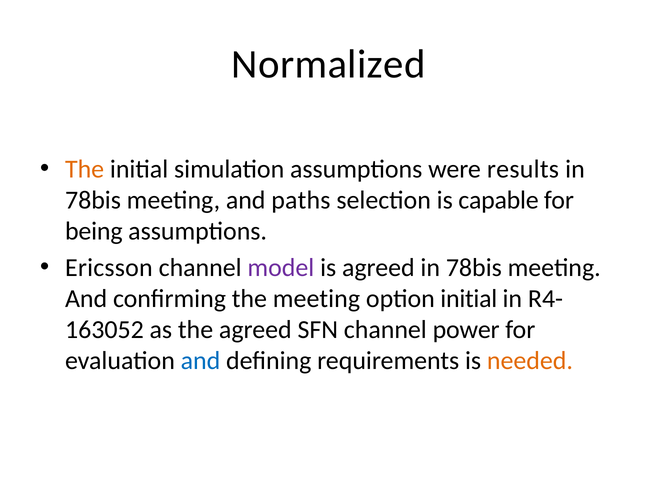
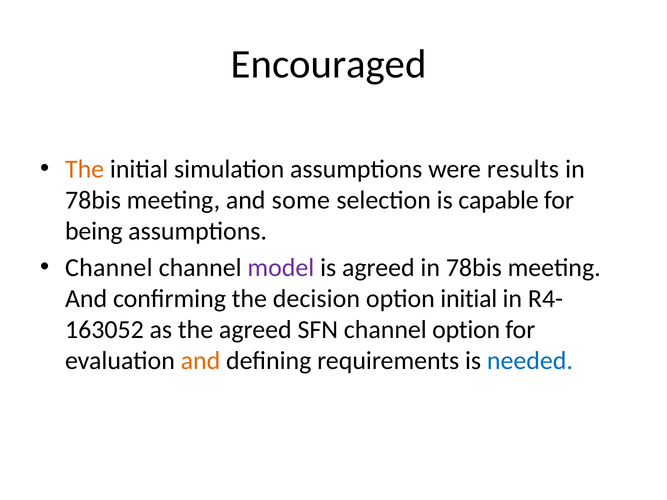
Normalized: Normalized -> Encouraged (329, 65)
paths: paths -> some (301, 200)
Ericsson: Ericsson -> Channel (109, 268)
the meeting: meeting -> decision (316, 299)
channel power: power -> option (466, 330)
and colour: blue -> orange (201, 361)
needed colour: orange -> blue (530, 361)
